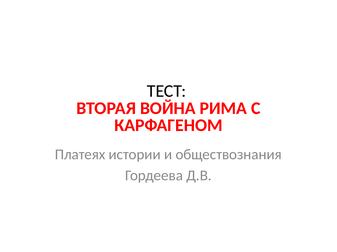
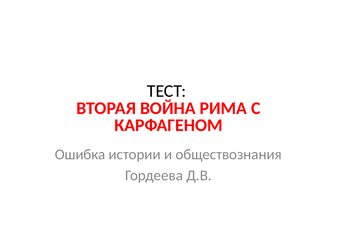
Платеях: Платеях -> Ошибка (80, 155)
